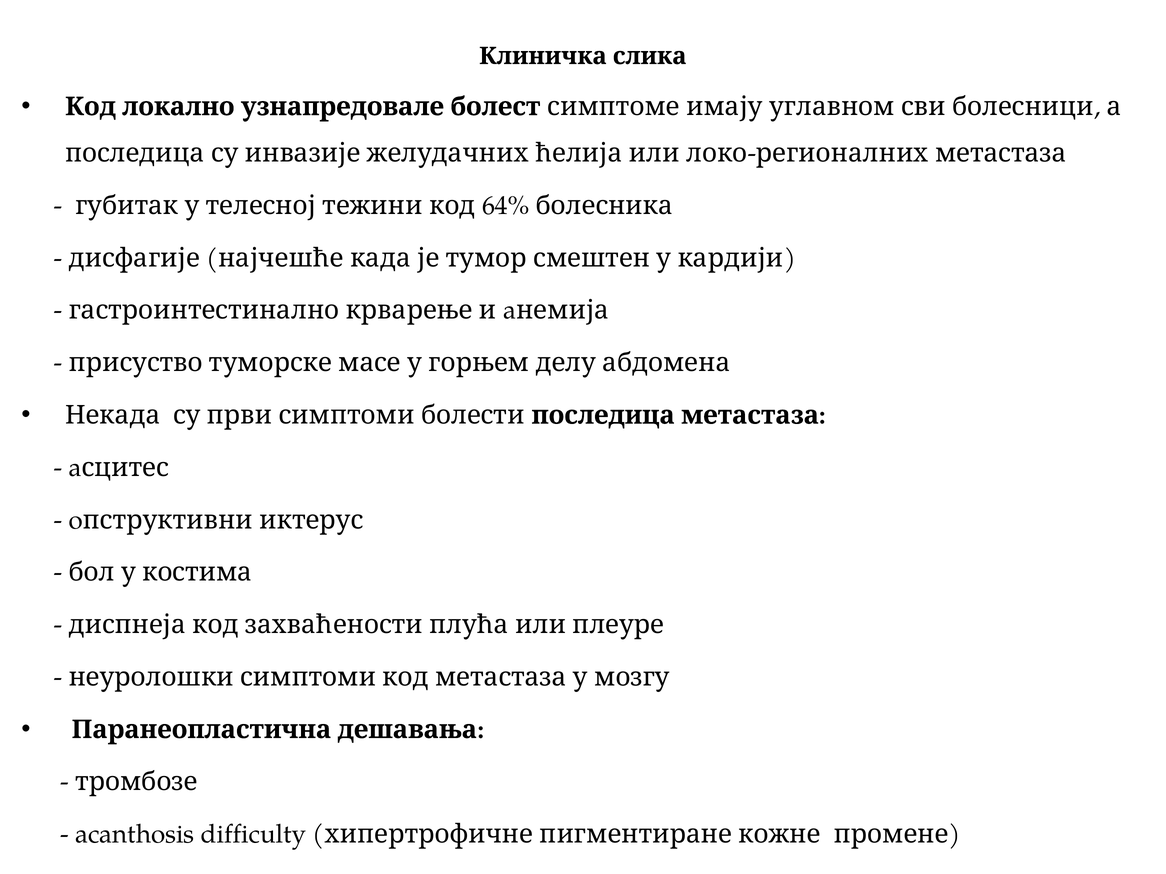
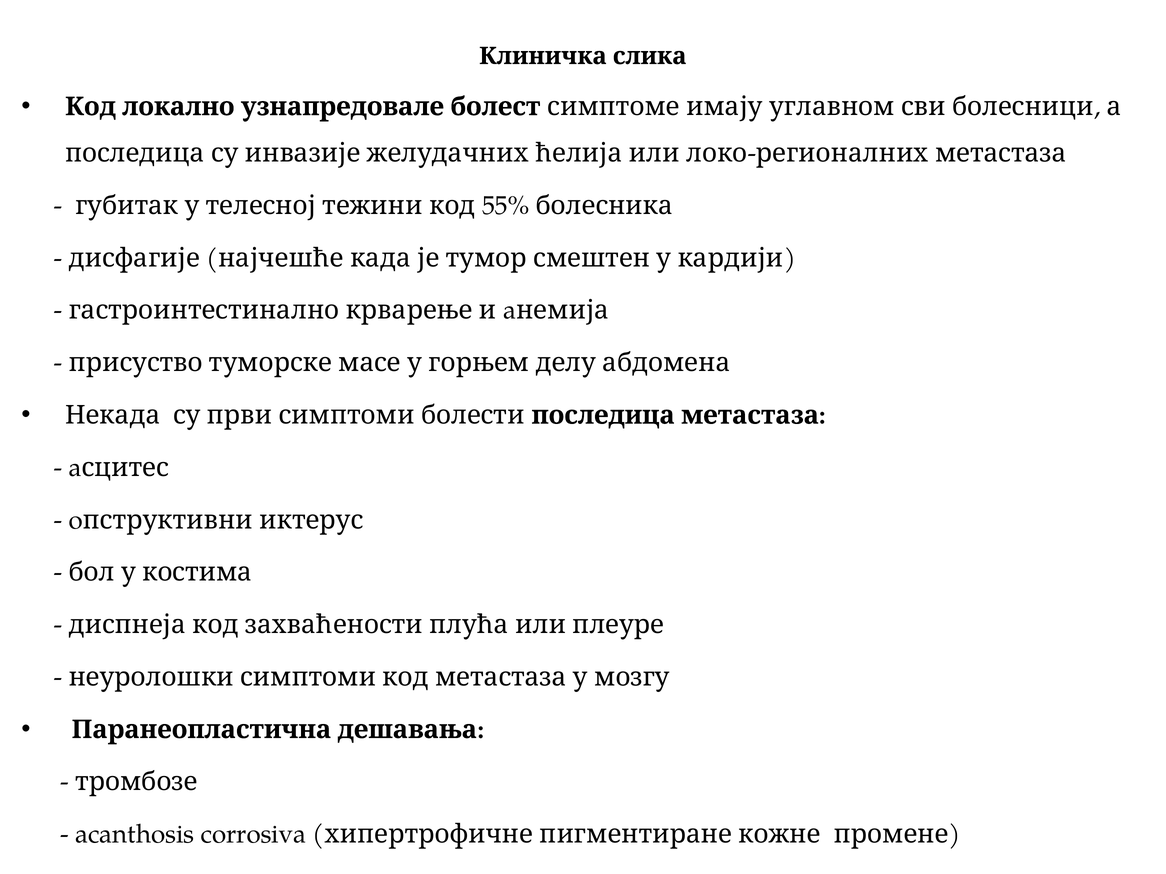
64%: 64% -> 55% (506, 206)
difficulty: difficulty -> corrosiva (254, 835)
